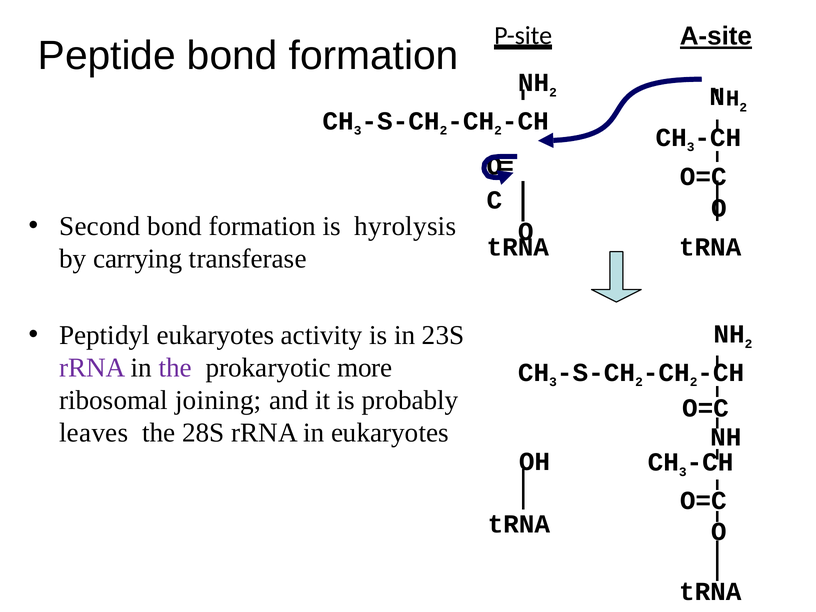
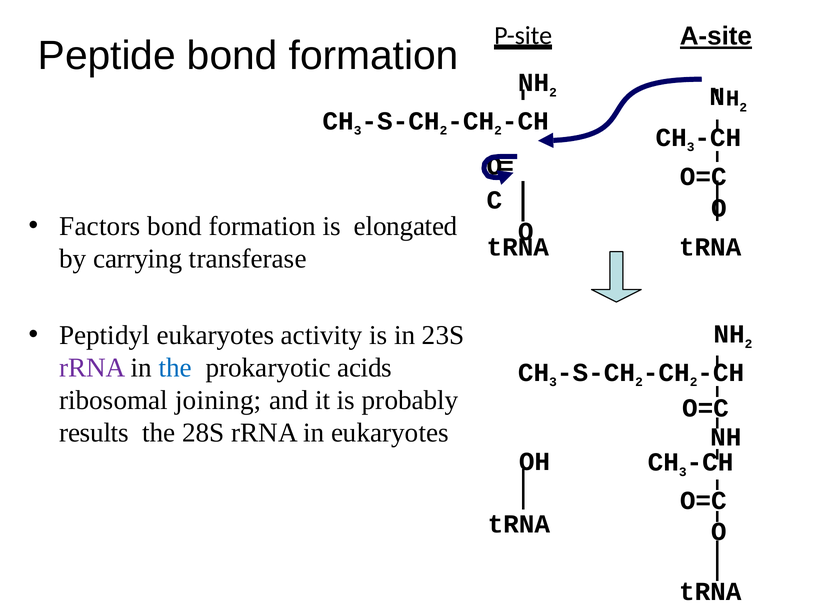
Second: Second -> Factors (100, 226)
hyrolysis: hyrolysis -> elongated (406, 226)
the colour: purple -> blue (175, 368)
more: more -> acids (365, 368)
leaves: leaves -> results (94, 433)
